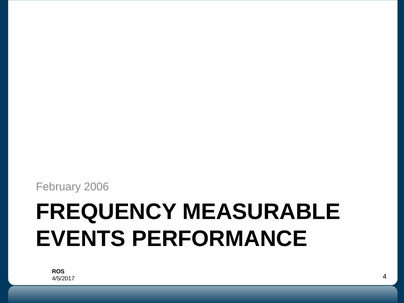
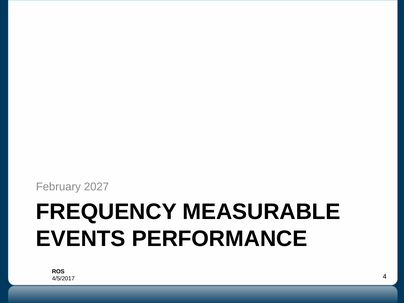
2006: 2006 -> 2027 (96, 187)
